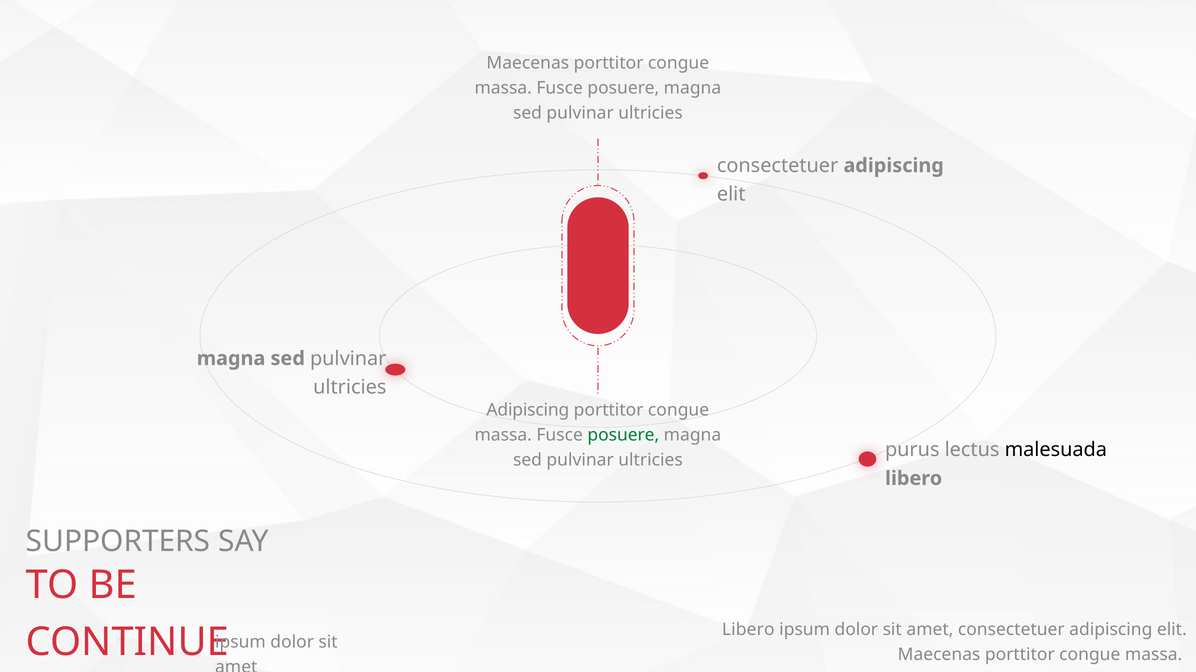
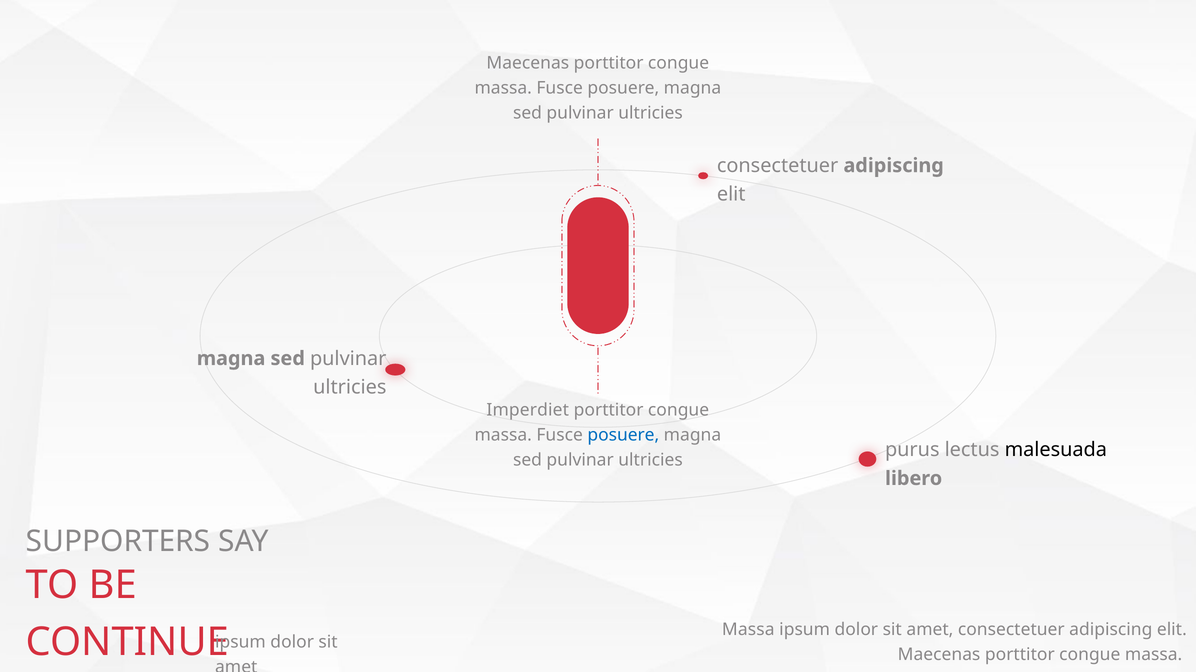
Adipiscing: Adipiscing -> Imperdiet (528, 410)
posuere colour: green -> blue (623, 435)
Libero: Libero -> Massa (748, 630)
